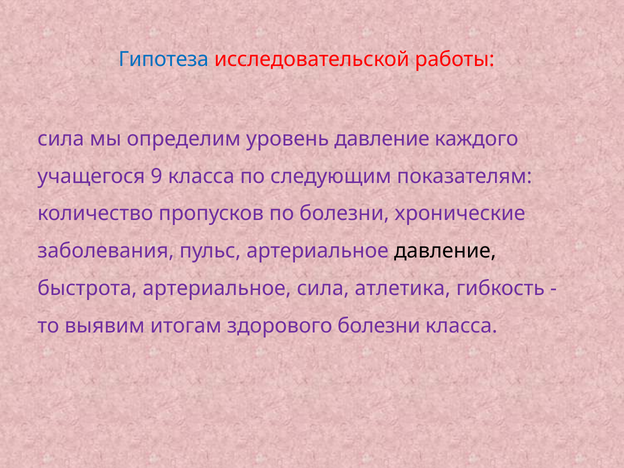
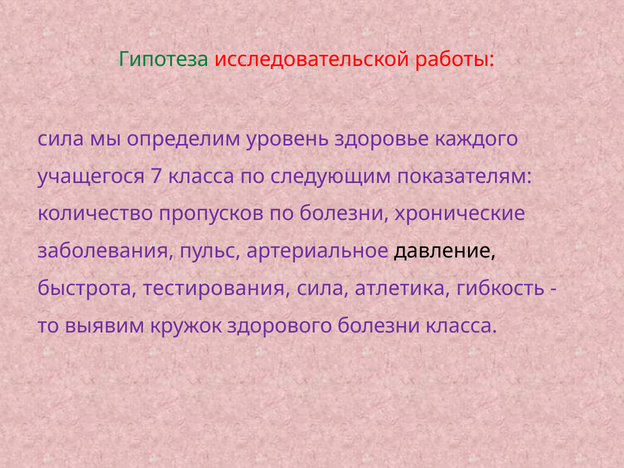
Гипотеза colour: blue -> green (164, 59)
уровень давление: давление -> здоровье (382, 139)
9: 9 -> 7 (157, 176)
быстрота артериальное: артериальное -> тестирования (217, 289)
итогам: итогам -> кружок (186, 326)
